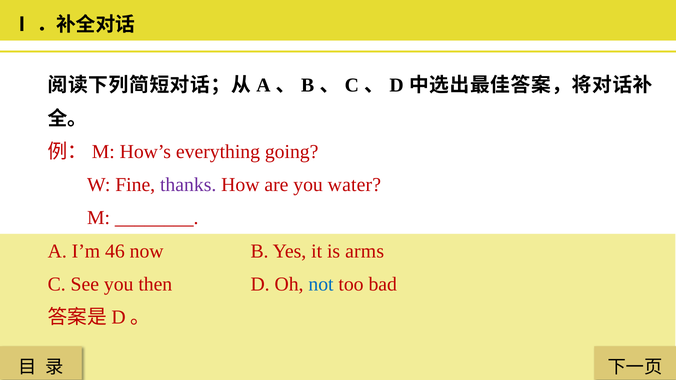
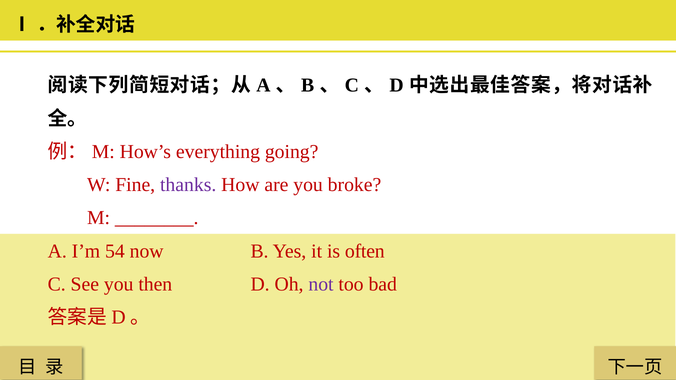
water: water -> broke (355, 185)
46: 46 -> 54 (115, 251)
arms: arms -> often (365, 251)
not colour: blue -> purple (321, 284)
